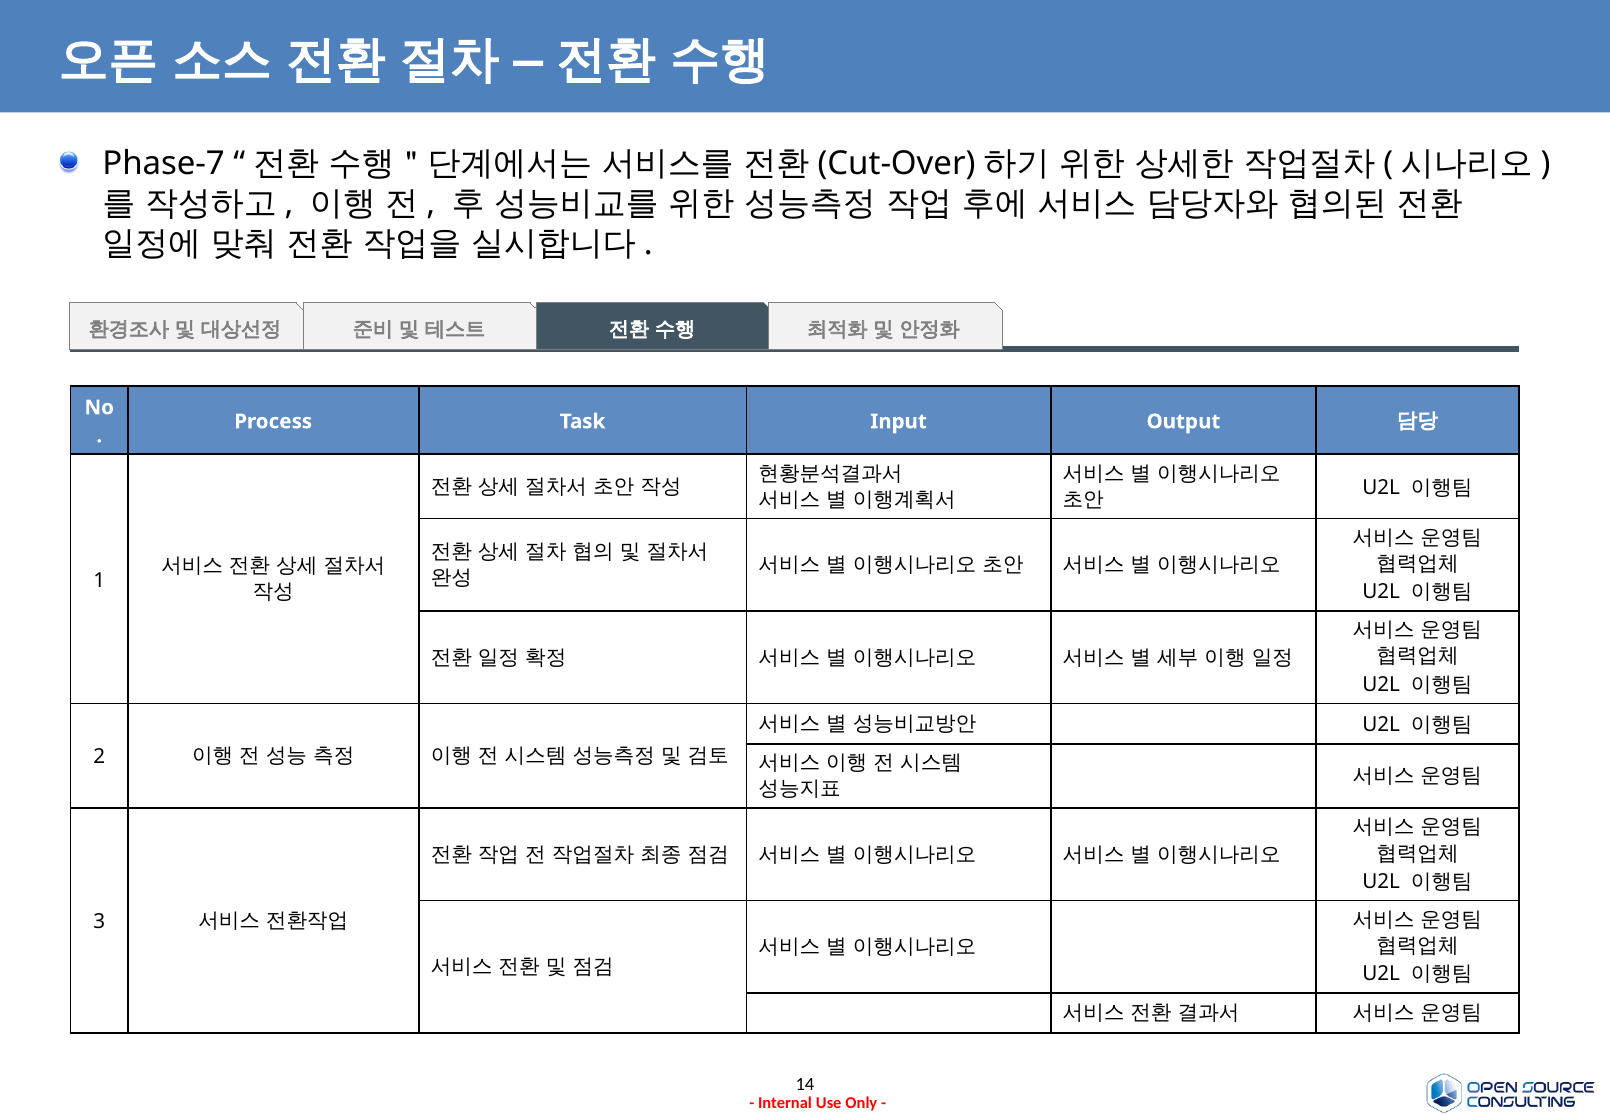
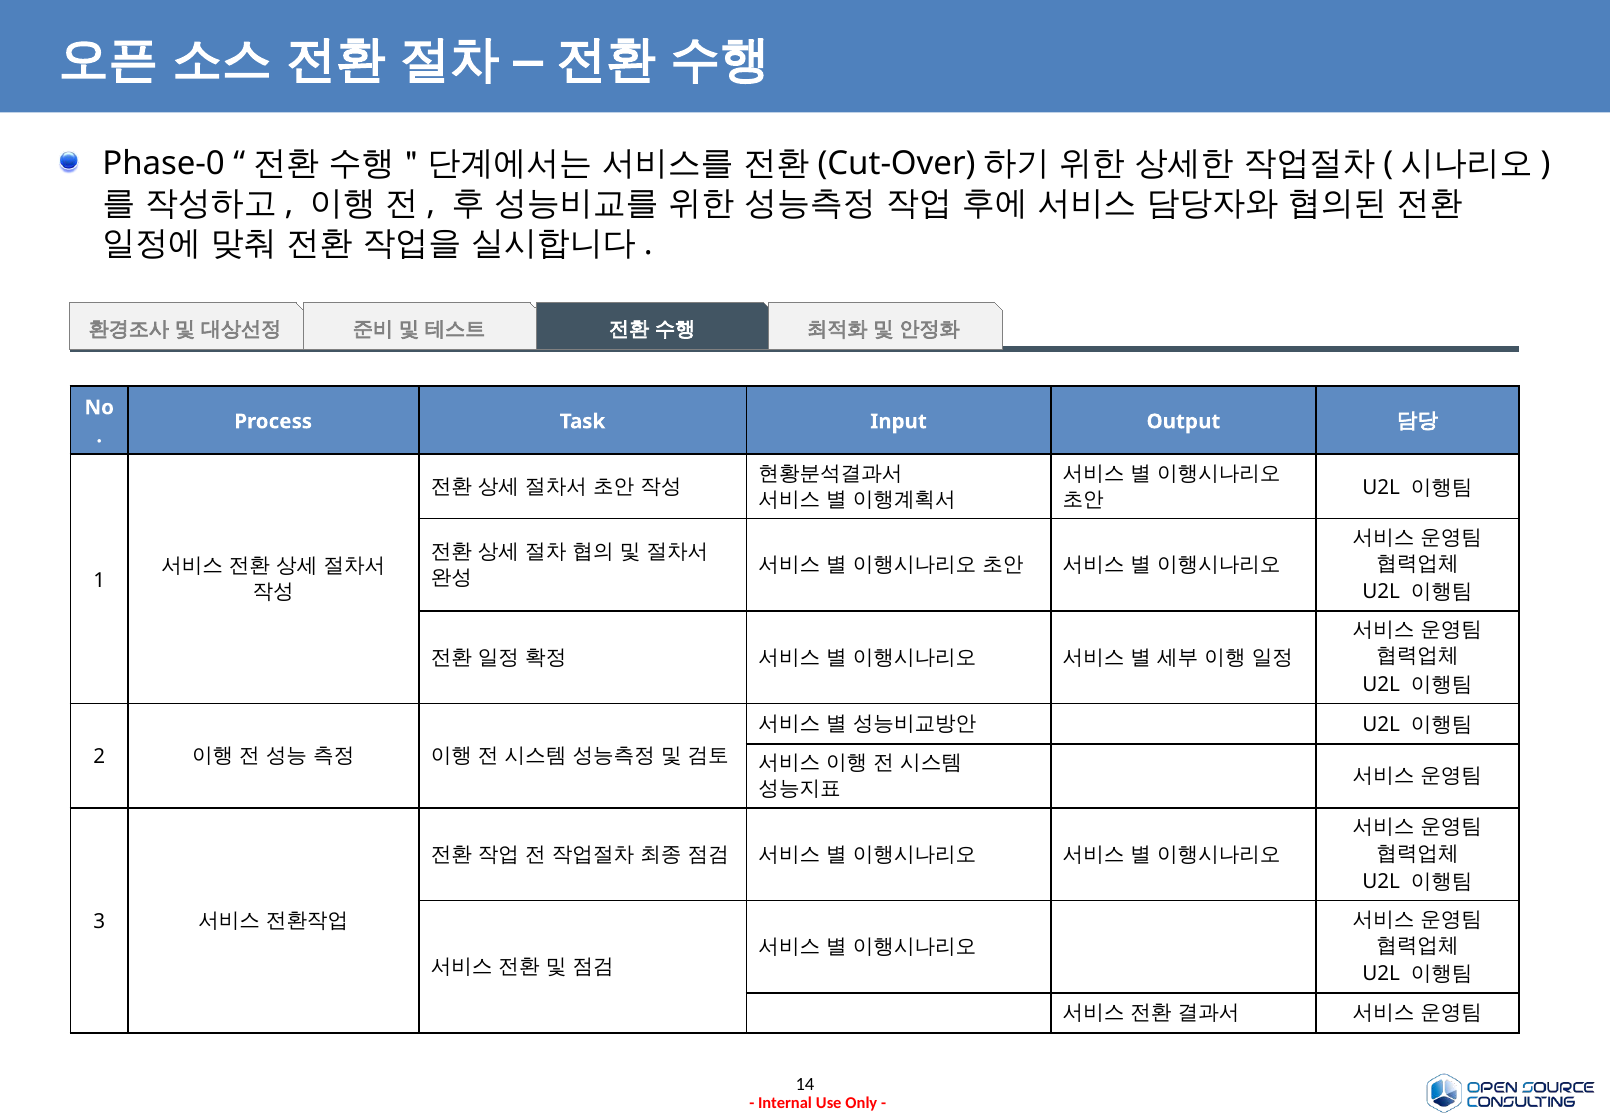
Phase-7: Phase-7 -> Phase-0 (164, 164)
